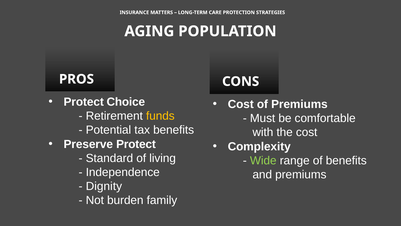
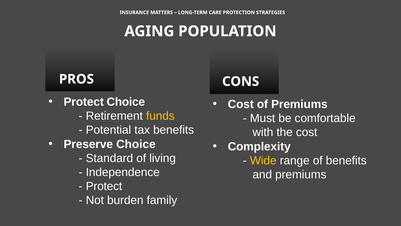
Preserve Protect: Protect -> Choice (136, 144)
Wide colour: light green -> yellow (263, 160)
Dignity: Dignity -> Protect (104, 186)
